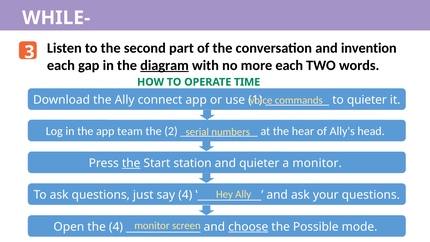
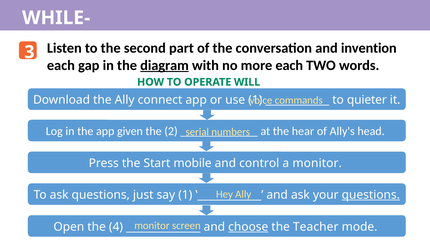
TIME: TIME -> WILL (247, 82)
team: team -> given (130, 131)
the underline: present -> none (131, 163)
station: station -> mobile (193, 163)
and quieter: quieter -> control (259, 163)
say 4: 4 -> 1 (185, 195)
questions underline: none -> present (371, 195)
Possible: Possible -> Teacher (316, 227)
